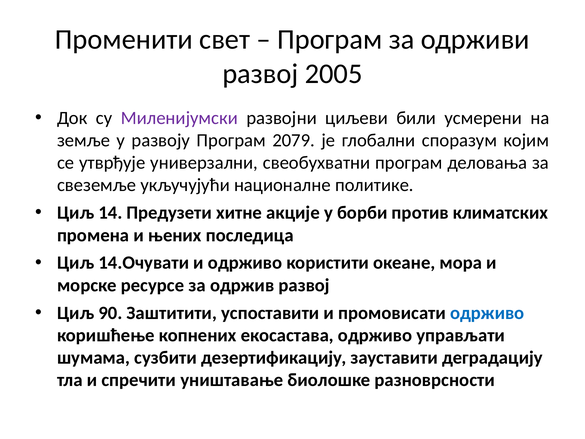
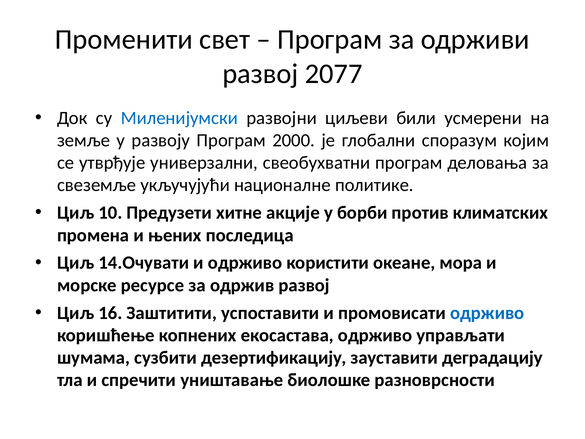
2005: 2005 -> 2077 (334, 74)
Миленијумски colour: purple -> blue (179, 118)
2079: 2079 -> 2000 (294, 140)
14: 14 -> 10 (110, 213)
90: 90 -> 16 (110, 313)
